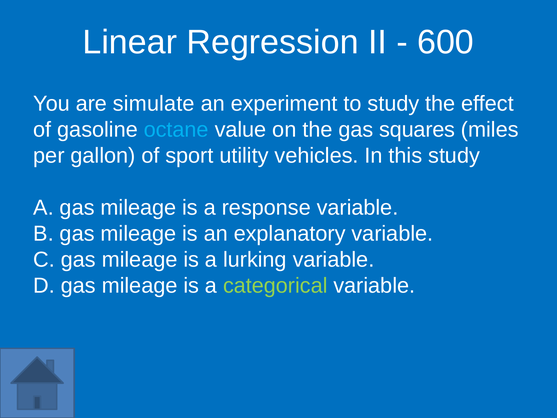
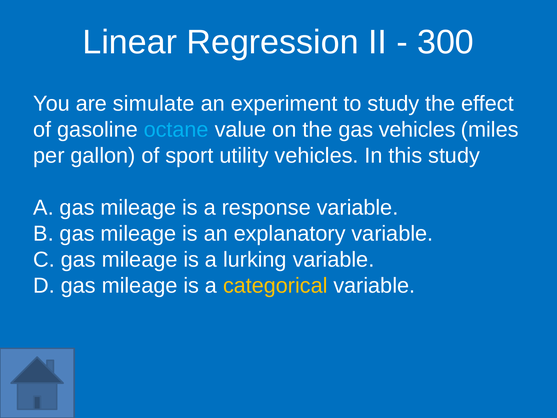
600: 600 -> 300 (446, 42)
gas squares: squares -> vehicles (417, 130)
categorical colour: light green -> yellow (275, 286)
